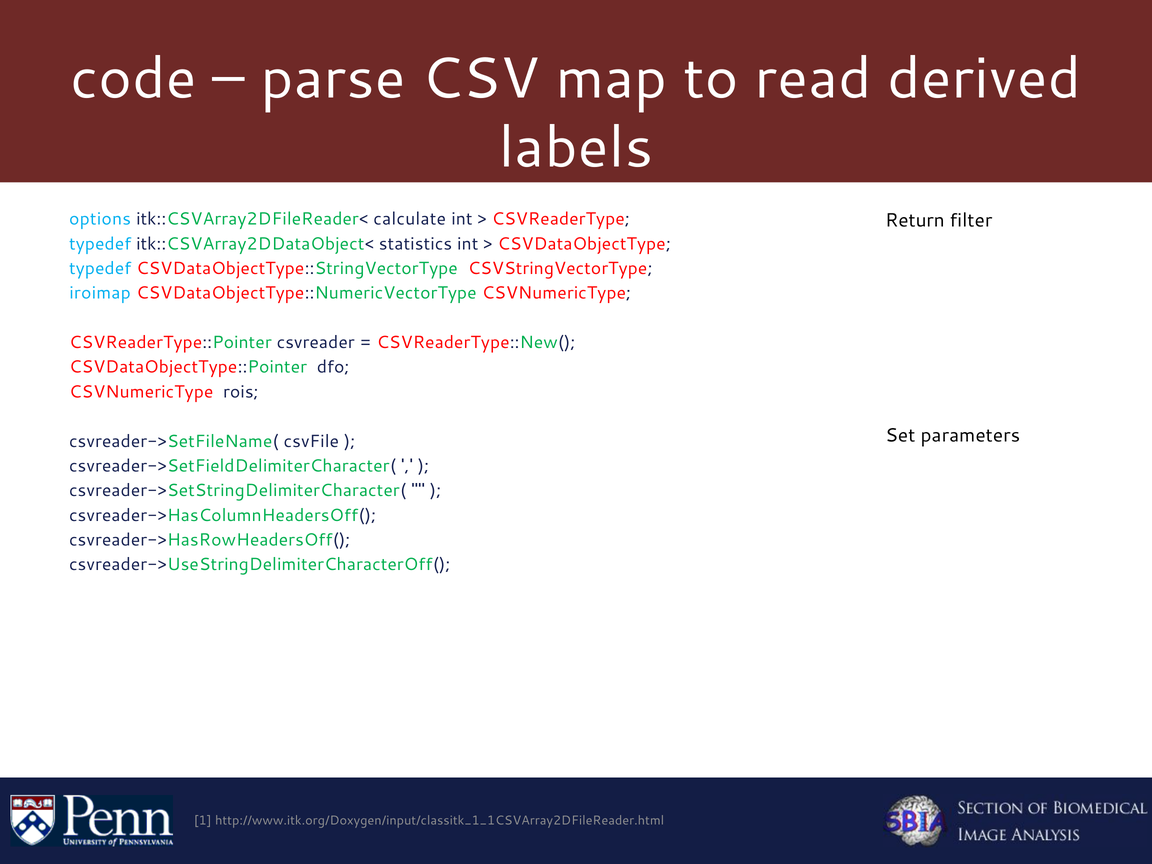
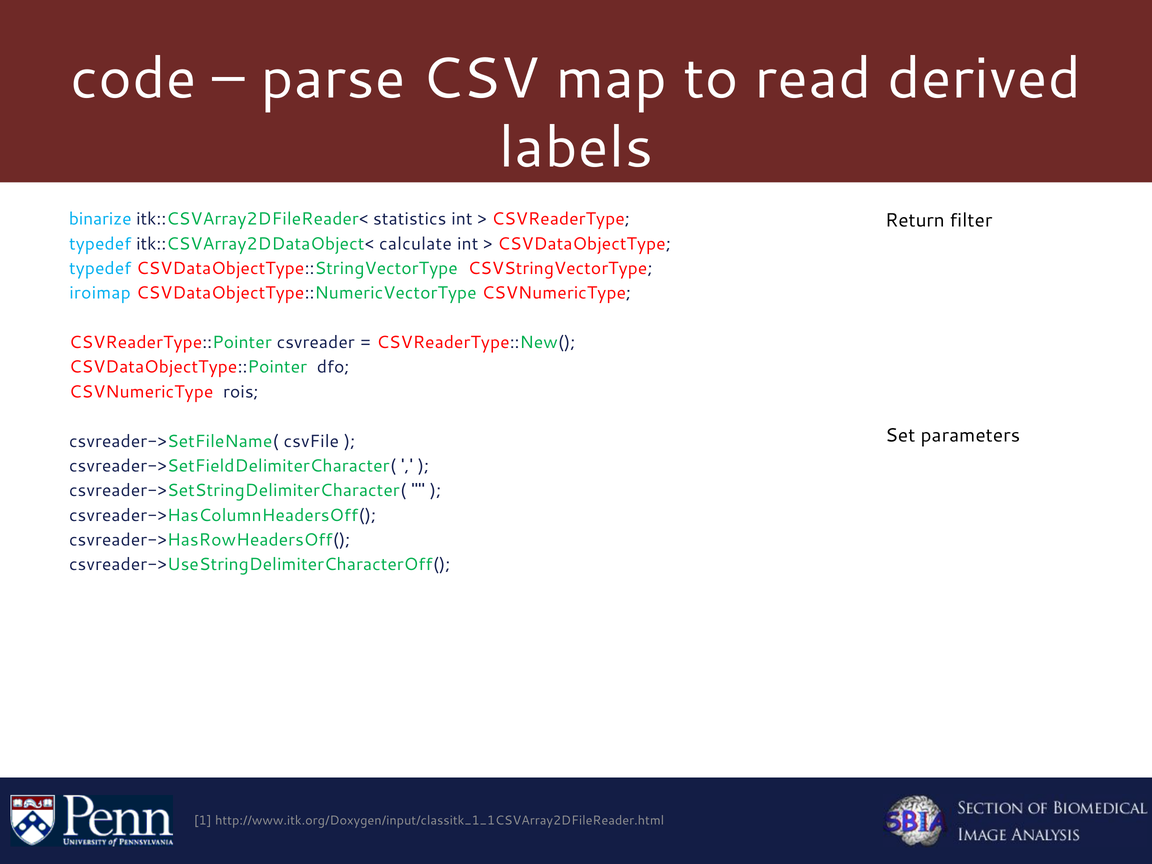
options: options -> binarize (100, 219)
calculate: calculate -> statistics (410, 219)
statistics: statistics -> calculate (415, 244)
